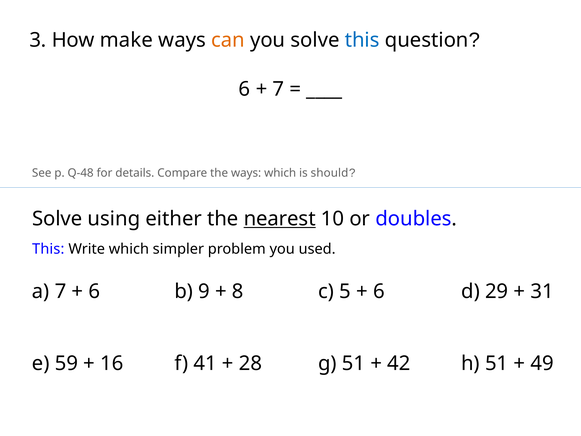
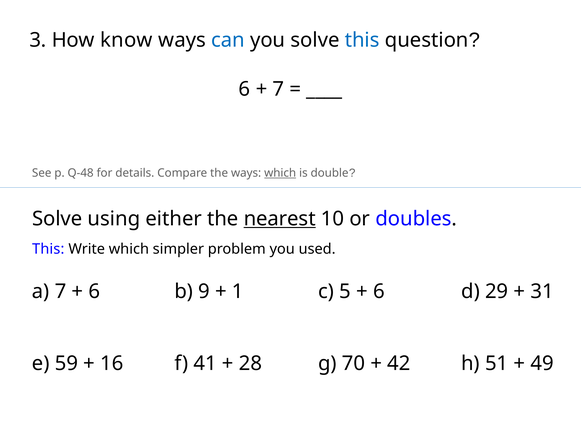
make: make -> know (126, 40)
can colour: orange -> blue (228, 40)
which underline: none -> present (280, 173)
should: should -> double (330, 173)
8: 8 -> 1 (238, 291)
g 51: 51 -> 70 (354, 363)
